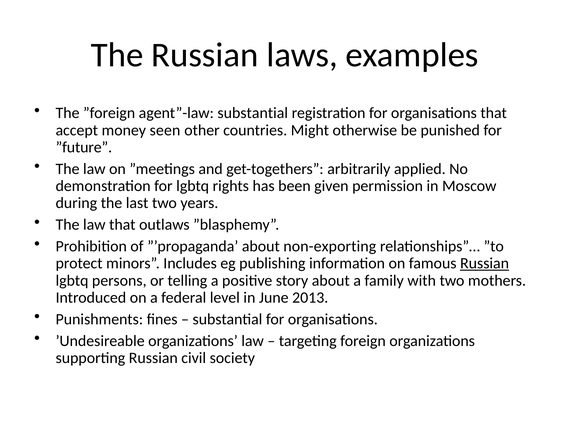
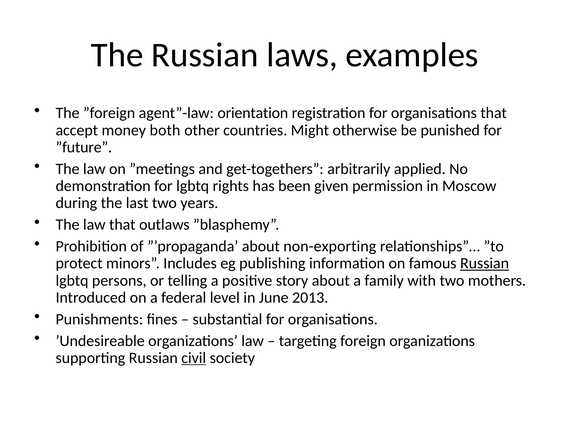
agent”-law substantial: substantial -> orientation (253, 113)
seen: seen -> both (165, 130)
civil underline: none -> present (194, 358)
